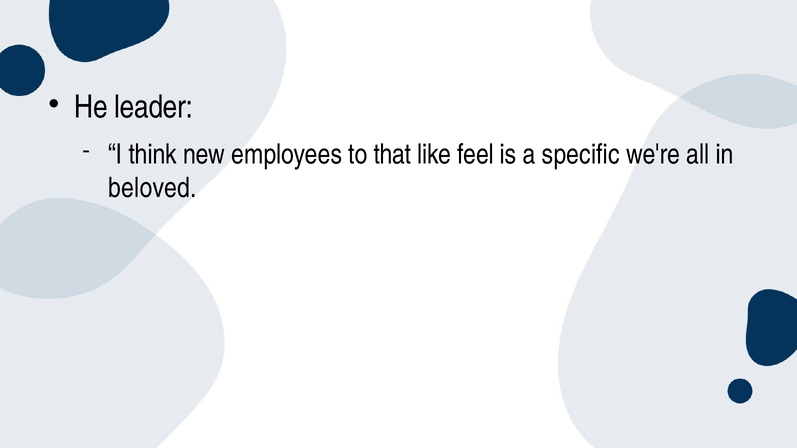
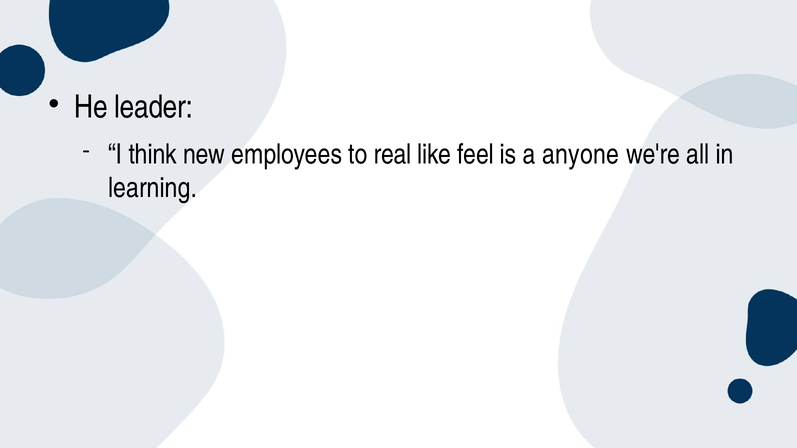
that: that -> real (392, 155)
specific: specific -> anyone (581, 155)
beloved: beloved -> learning (153, 188)
